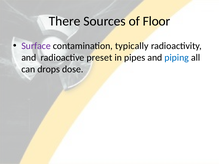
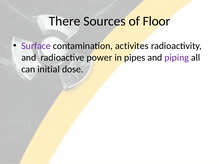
typically: typically -> activites (132, 46)
preset: preset -> power (99, 58)
piping colour: blue -> purple (177, 58)
drops: drops -> initial (49, 69)
